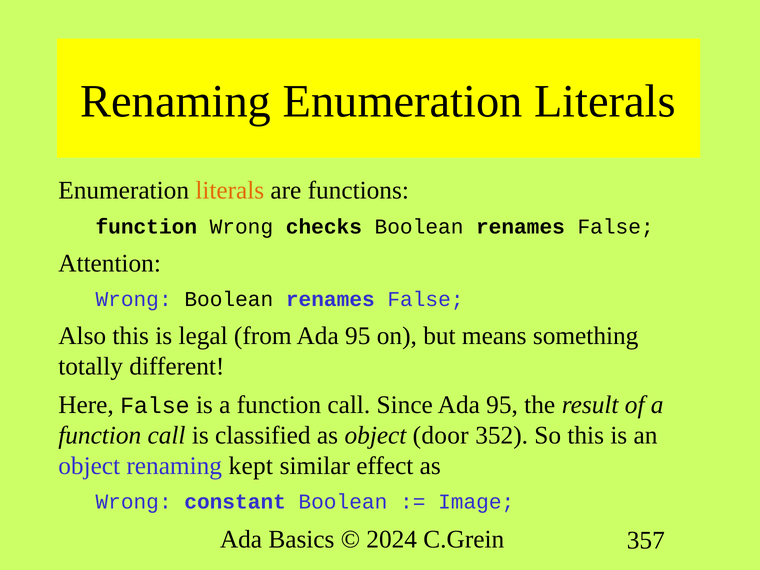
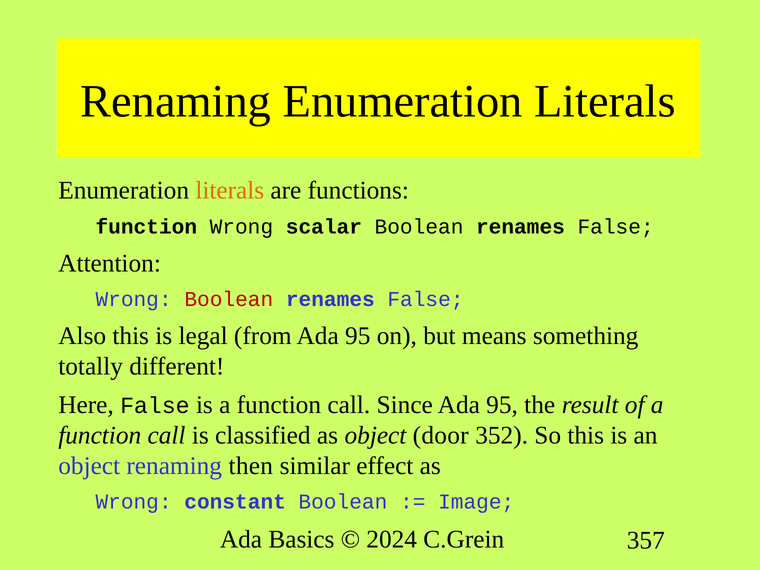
checks: checks -> scalar (324, 227)
Boolean colour: black -> red (229, 299)
kept: kept -> then (251, 466)
